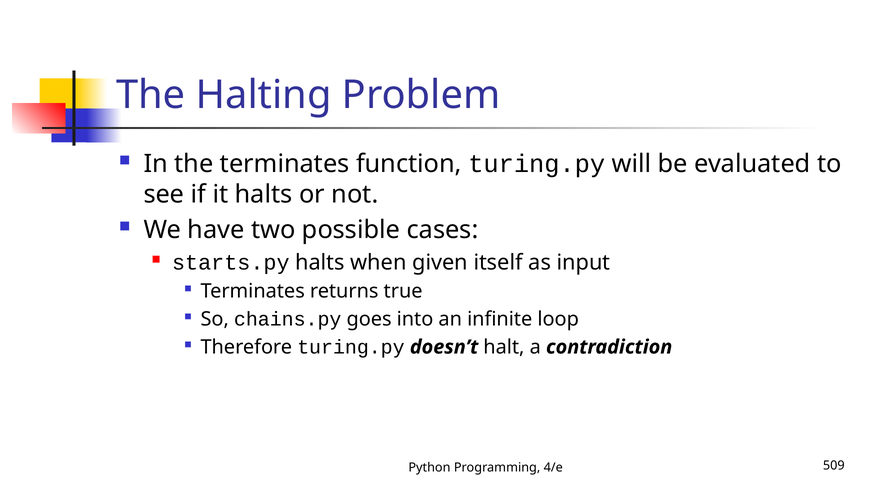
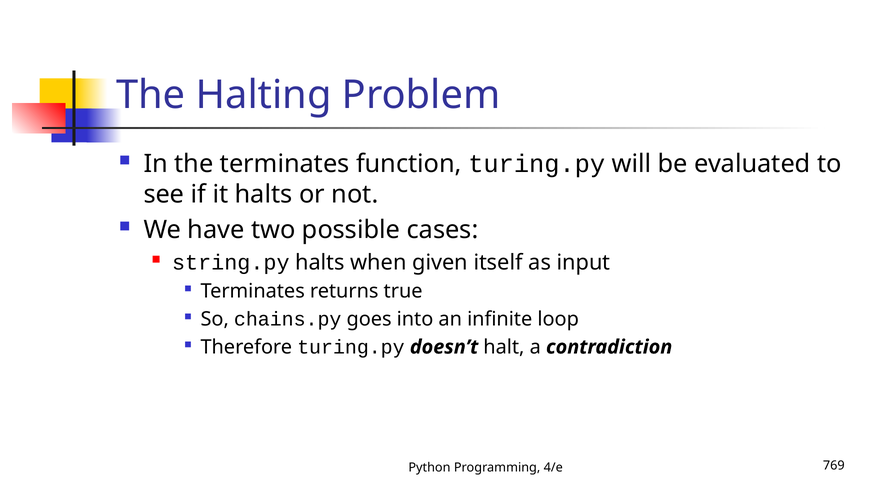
starts.py: starts.py -> string.py (231, 263)
509: 509 -> 769 (834, 466)
